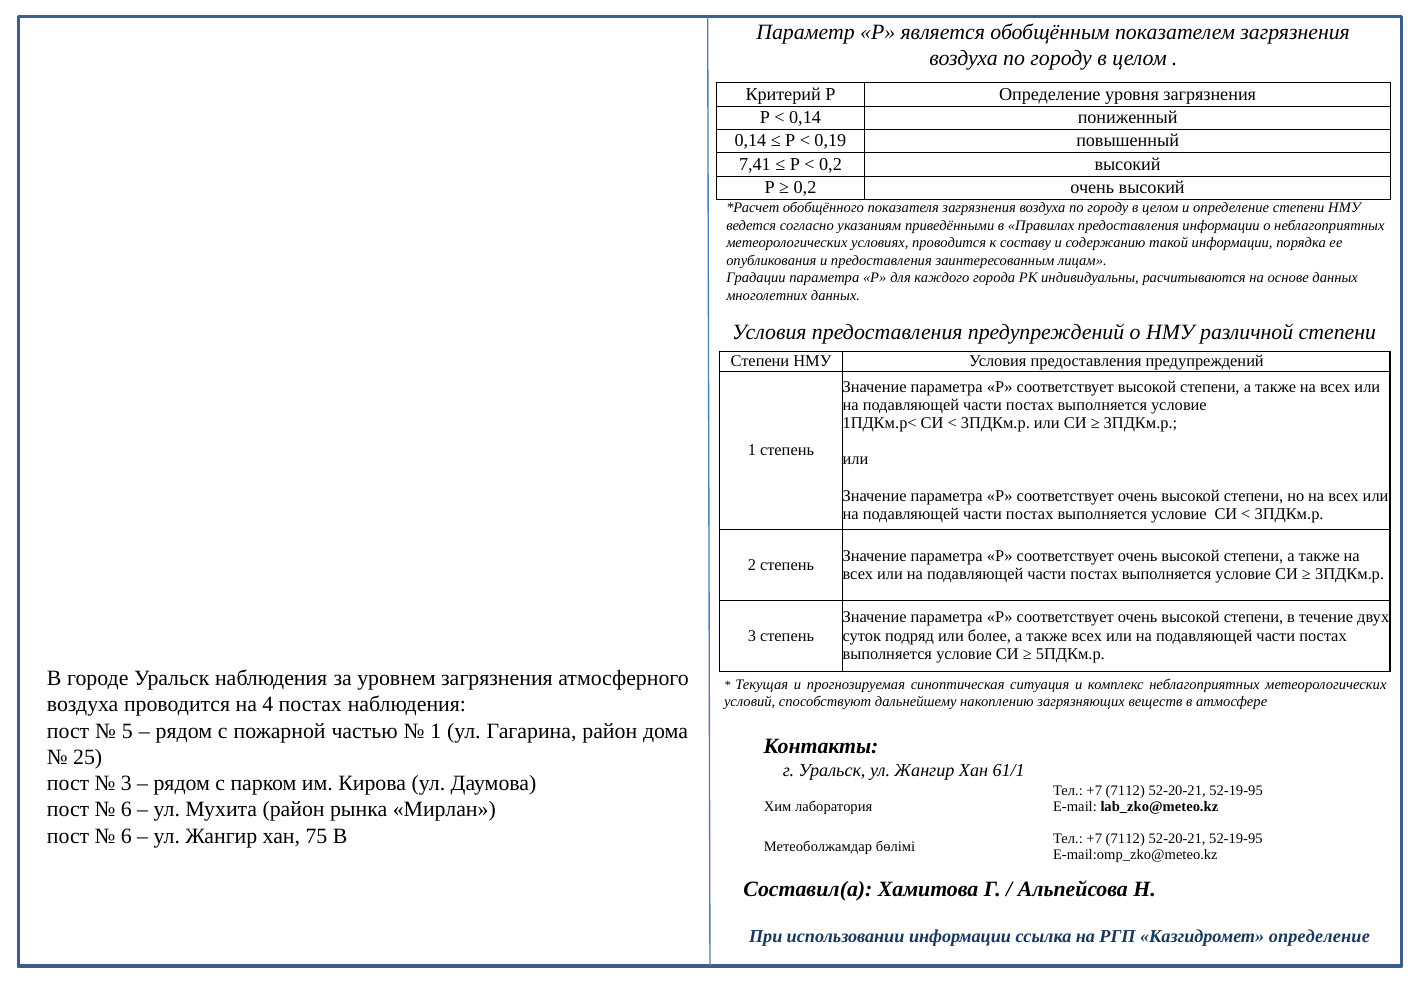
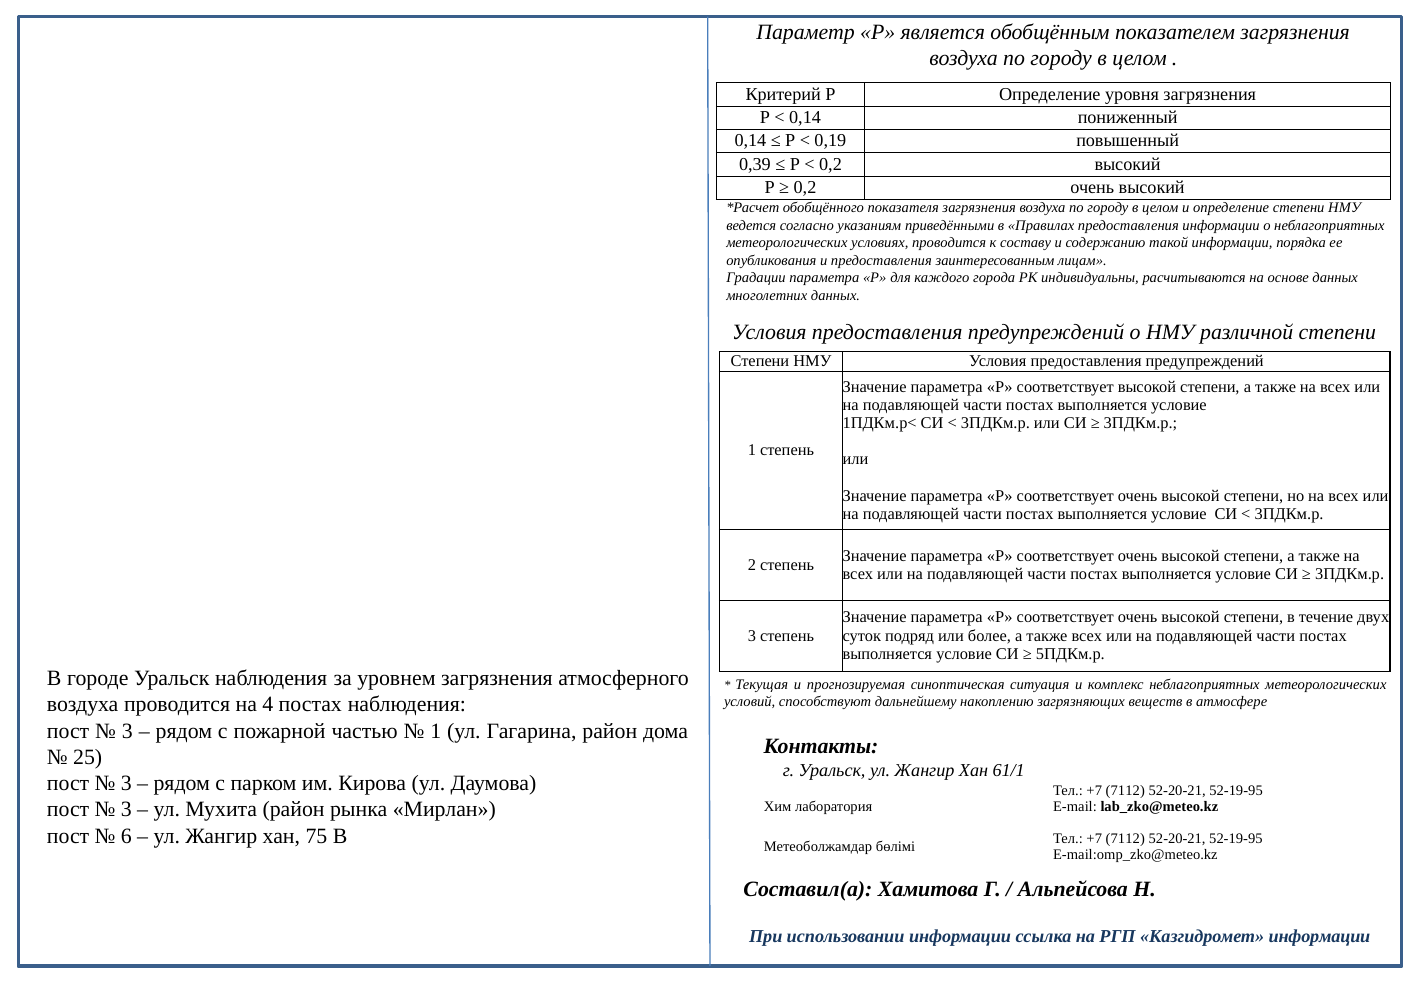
7,41: 7,41 -> 0,39 (755, 164)
5: 5 -> 3 (127, 731)
6: 6 -> 3 (126, 810)
Казгидромет определение: определение -> информации (1319, 936)
